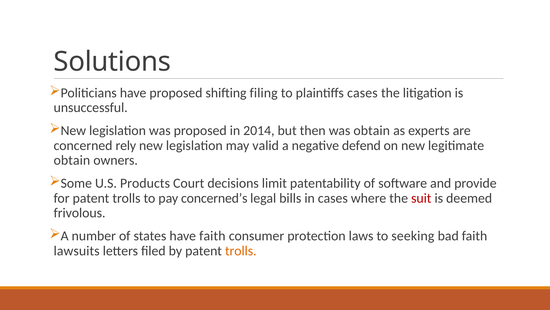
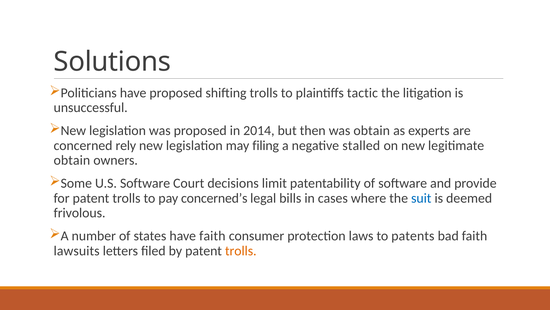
shifting filing: filing -> trolls (264, 93)
plaintiffs cases: cases -> tactic (362, 93)
valid: valid -> filing (266, 145)
defend: defend -> stalled (361, 145)
U.S Products: Products -> Software (145, 183)
suit colour: red -> blue (421, 198)
seeking: seeking -> patents (413, 235)
